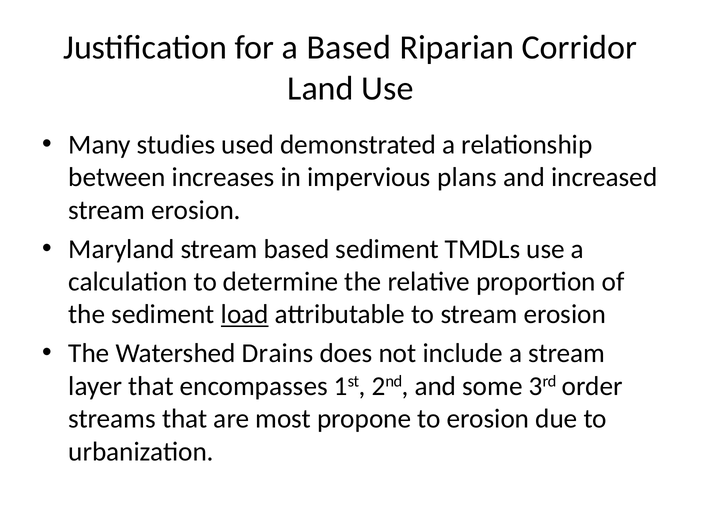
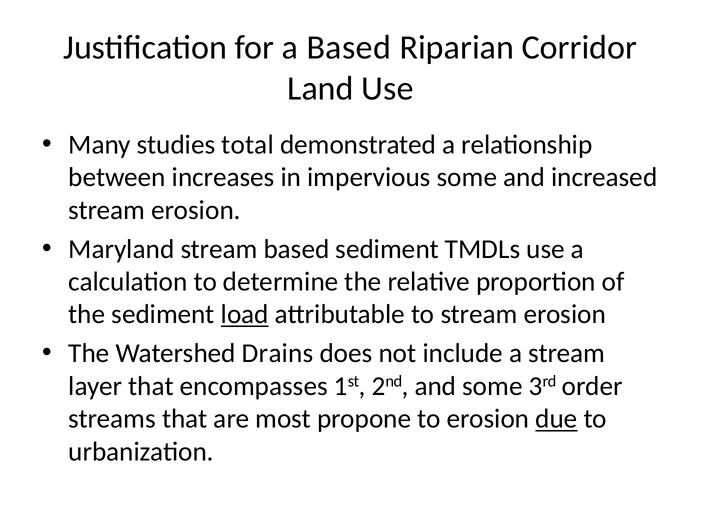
used: used -> total (248, 144)
impervious plans: plans -> some (467, 177)
due underline: none -> present (556, 419)
